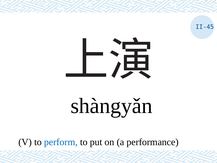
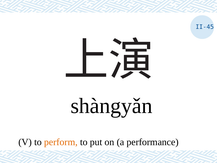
perform colour: blue -> orange (61, 142)
